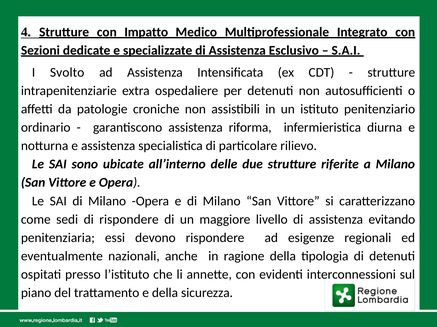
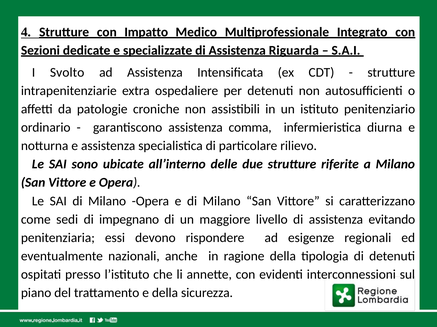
Esclusivo: Esclusivo -> Riguarda (294, 50)
riforma: riforma -> comma (250, 128)
di rispondere: rispondere -> impegnano (129, 220)
